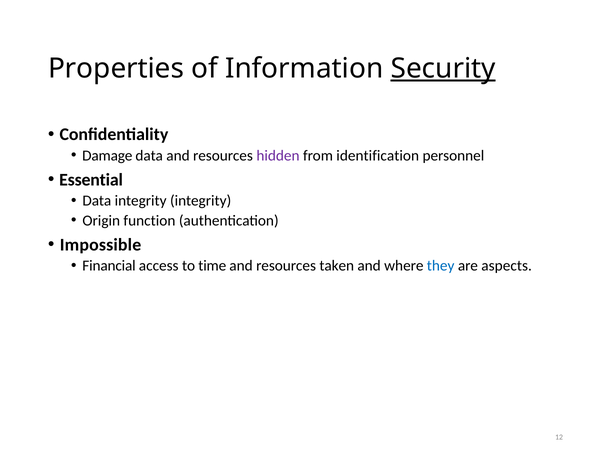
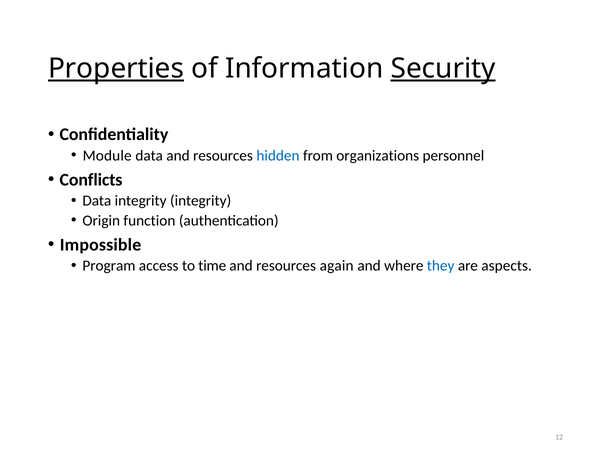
Properties underline: none -> present (116, 69)
Damage: Damage -> Module (107, 156)
hidden colour: purple -> blue (278, 156)
identification: identification -> organizations (378, 156)
Essential: Essential -> Conflicts (91, 180)
Financial: Financial -> Program (109, 266)
taken: taken -> again (337, 266)
